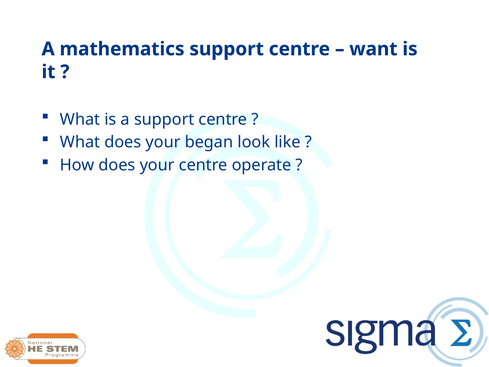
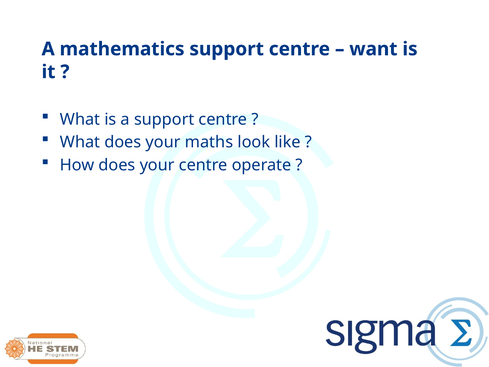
began: began -> maths (209, 142)
